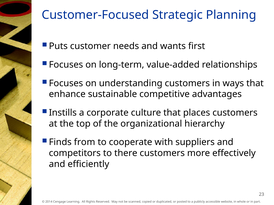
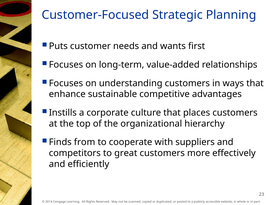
there: there -> great (126, 153)
